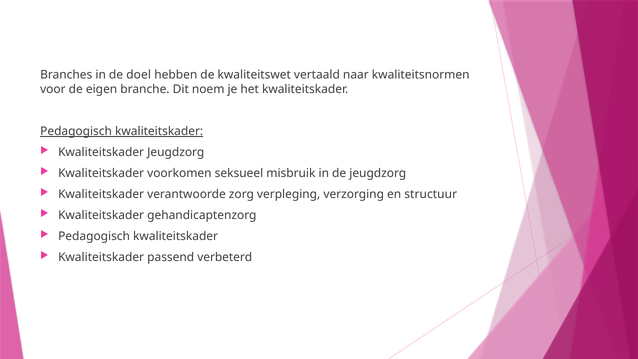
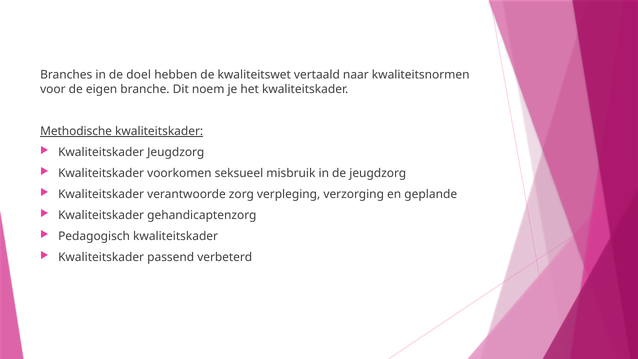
Pedagogisch: Pedagogisch -> Methodische (76, 131)
structuur: structuur -> geplande (431, 194)
